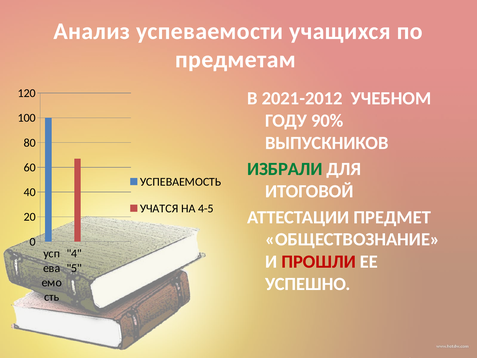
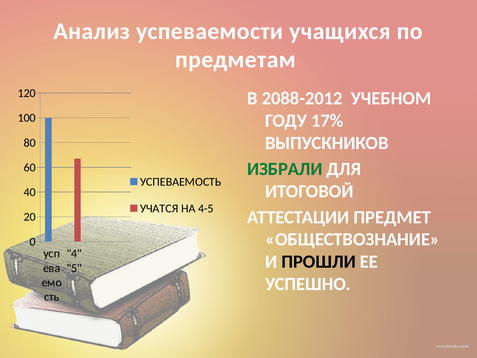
2021-2012: 2021-2012 -> 2088-2012 (302, 98)
90%: 90% -> 17% (327, 121)
ПРОШЛИ colour: red -> black (319, 262)
